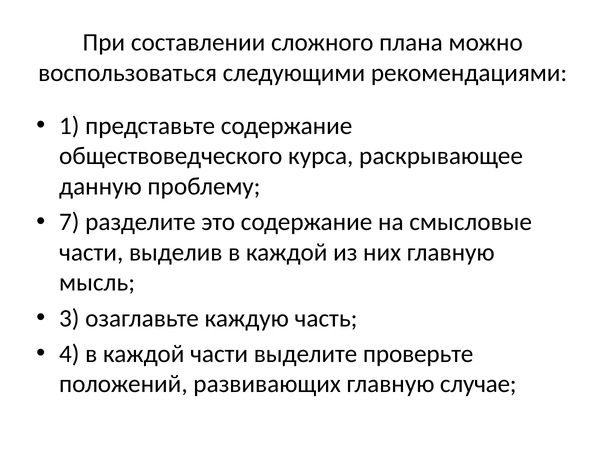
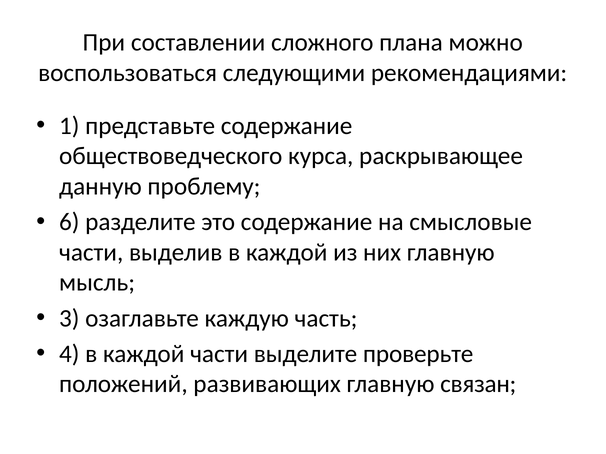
7: 7 -> 6 (69, 222)
случае: случае -> связан (478, 385)
